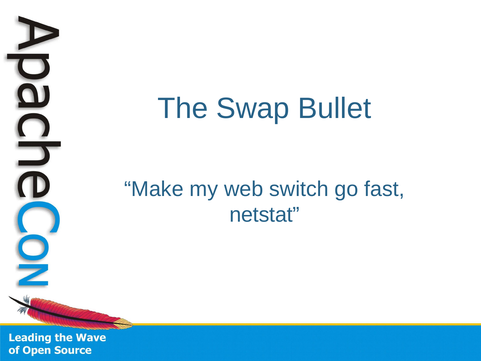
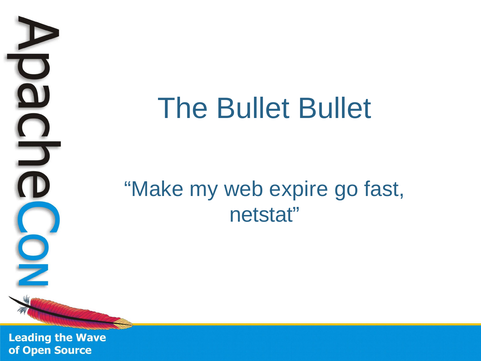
The Swap: Swap -> Bullet (253, 108)
switch: switch -> expire (299, 189)
